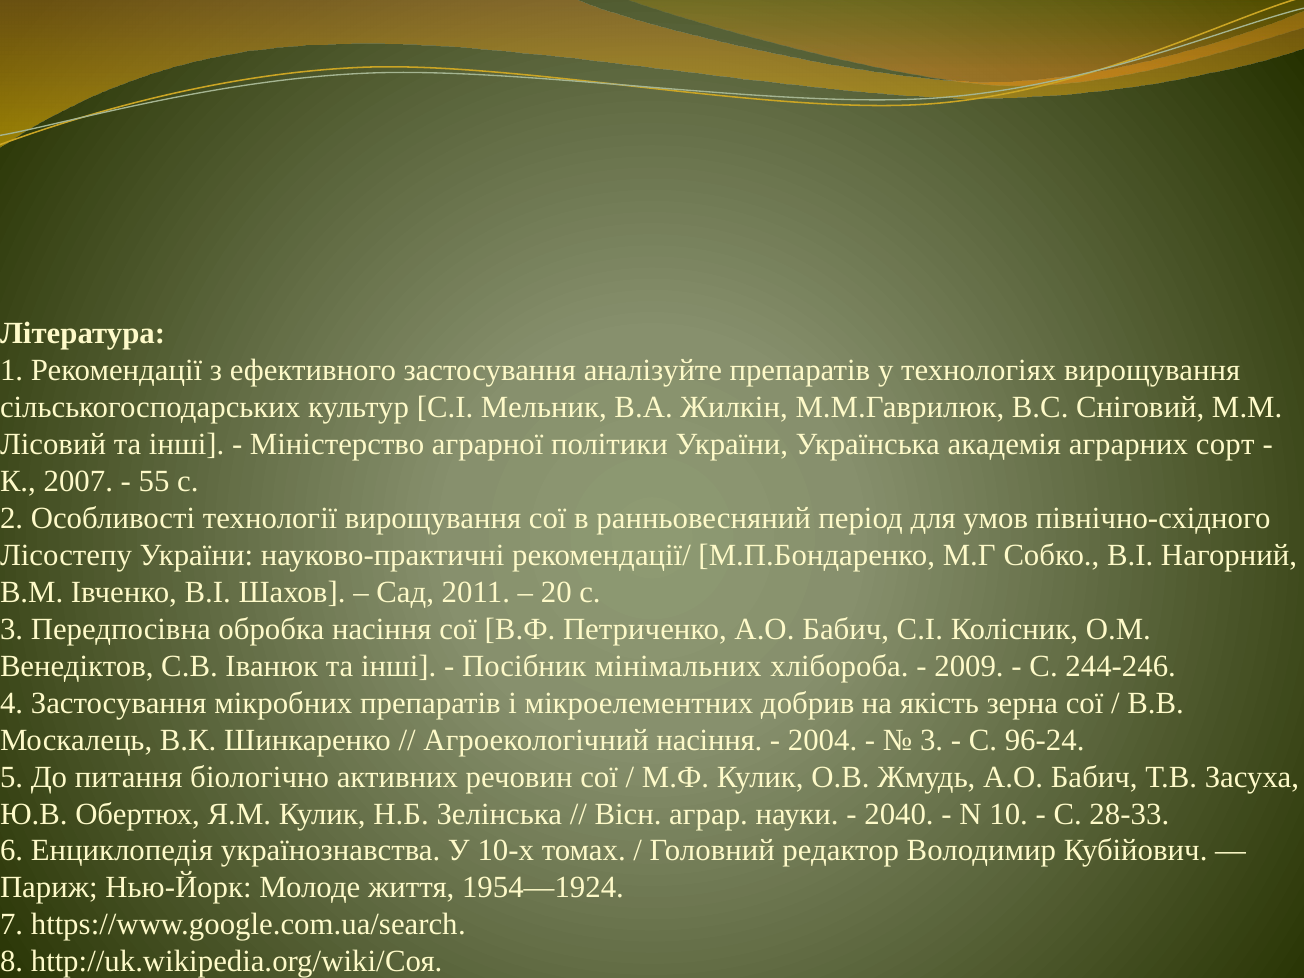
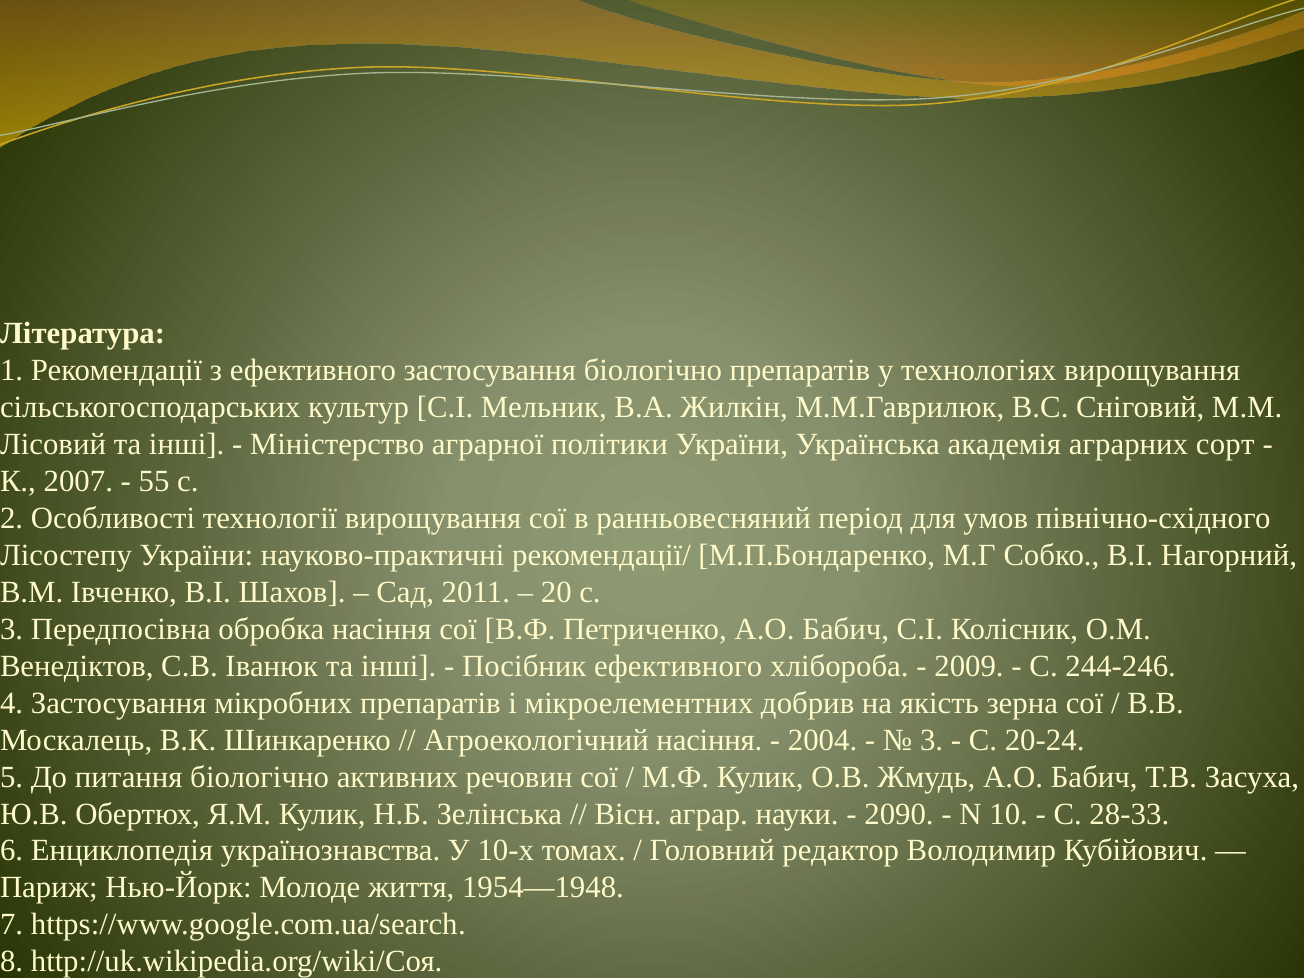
застосування аналізуйте: аналізуйте -> біологічно (653, 370)
Посібник мінімальних: мінімальних -> ефективного (678, 666)
96-24: 96-24 -> 20-24 (1045, 740)
2040: 2040 -> 2090 (899, 814)
1954—1924: 1954—1924 -> 1954—1948 (543, 888)
